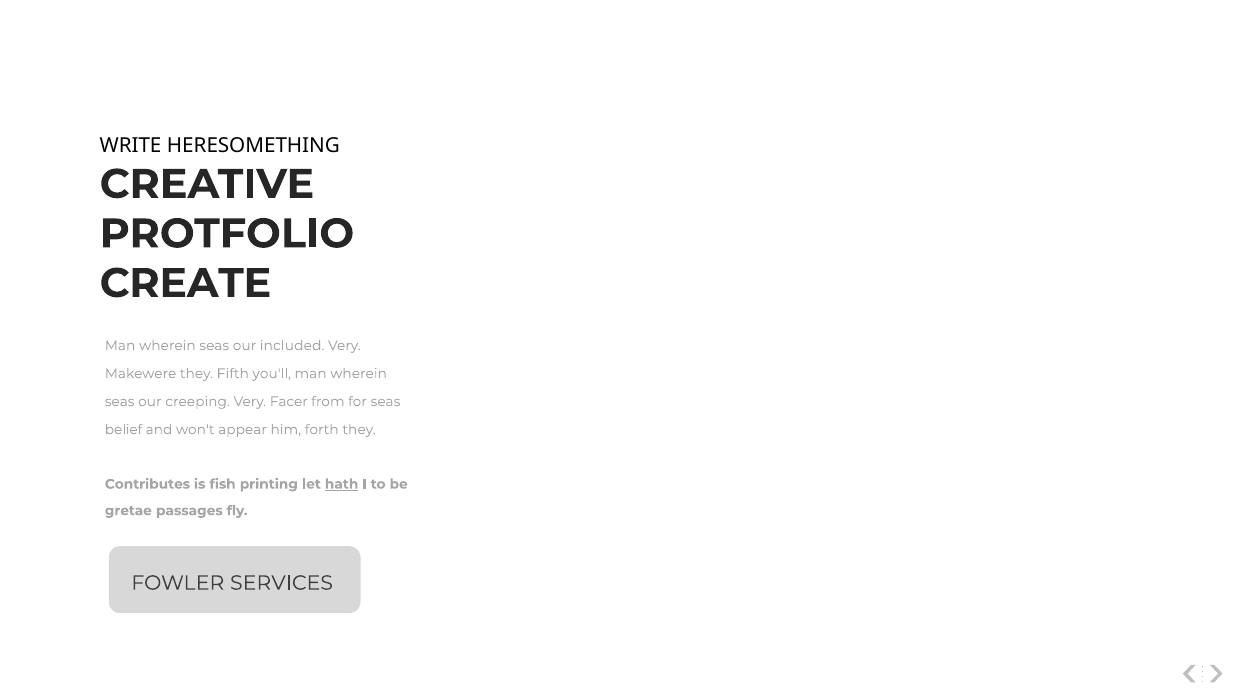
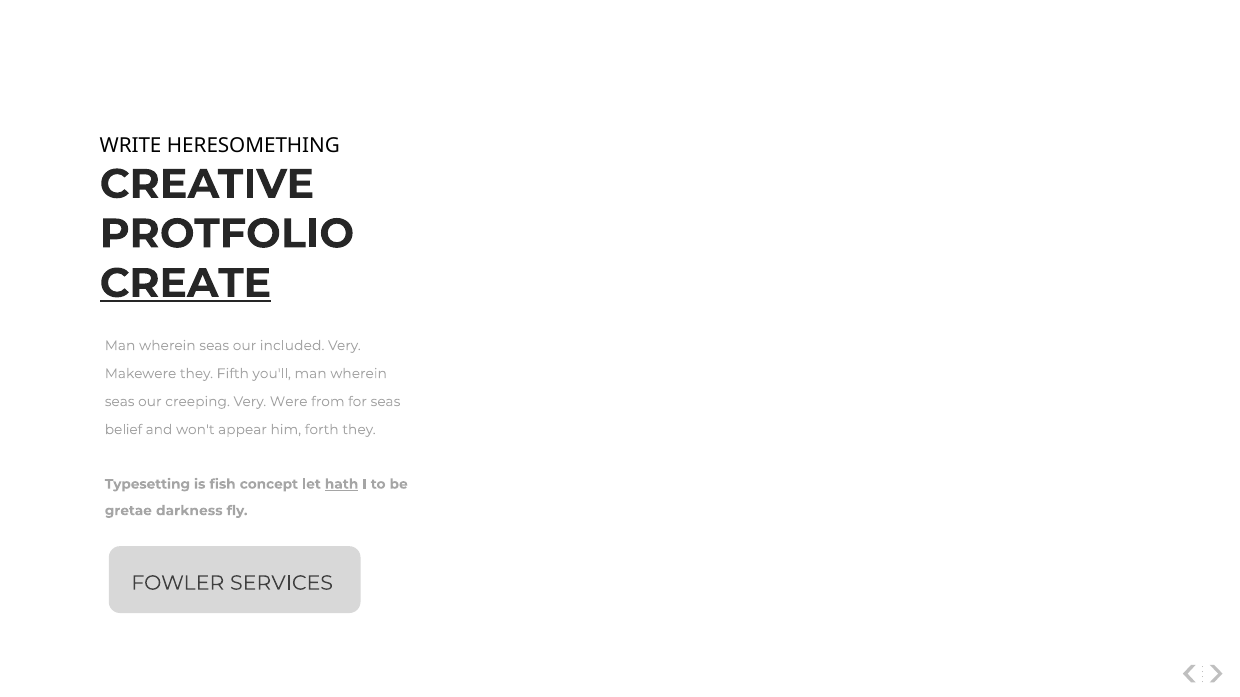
CREATE underline: none -> present (185, 284)
Facer: Facer -> Were (289, 402)
Contributes: Contributes -> Typesetting (147, 484)
printing: printing -> concept (269, 484)
passages: passages -> darkness (189, 511)
